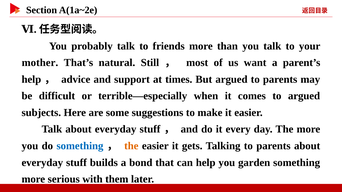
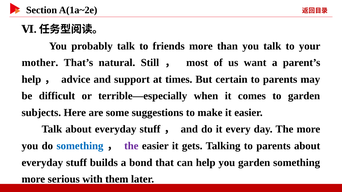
But argued: argued -> certain (232, 79)
to argued: argued -> garden (304, 96)
the colour: orange -> purple (131, 146)
